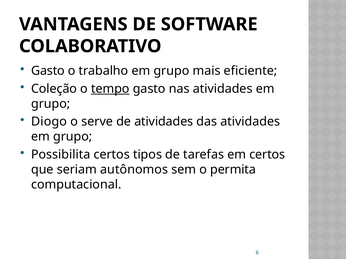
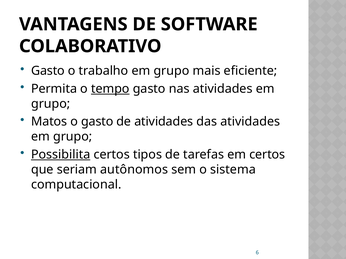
Coleção: Coleção -> Permita (54, 89)
Diogo: Diogo -> Matos (49, 122)
o serve: serve -> gasto (97, 122)
Possibilita underline: none -> present (61, 155)
permita: permita -> sistema (233, 170)
